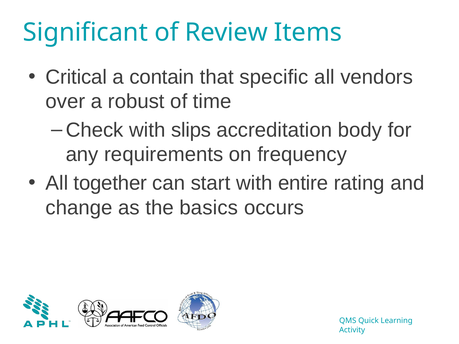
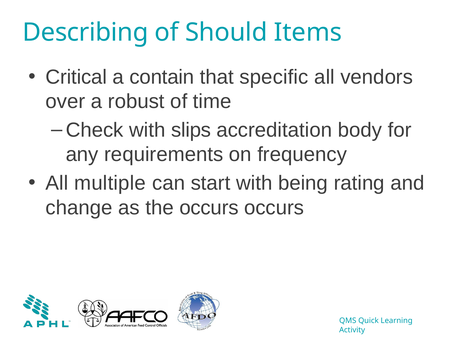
Significant: Significant -> Describing (86, 32)
Review: Review -> Should (226, 32)
together: together -> multiple (110, 183)
entire: entire -> being (303, 183)
the basics: basics -> occurs (209, 208)
